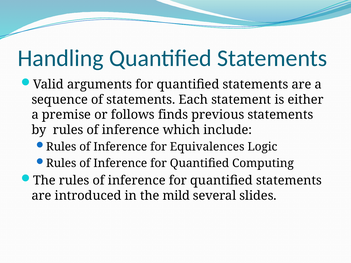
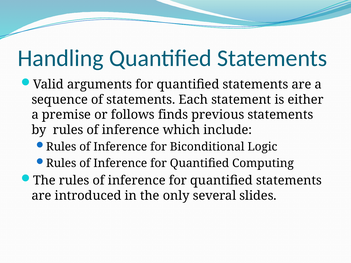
Equivalences: Equivalences -> Biconditional (207, 147)
mild: mild -> only (176, 196)
